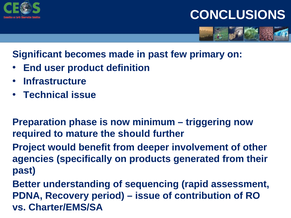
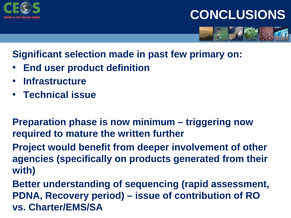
becomes: becomes -> selection (85, 54)
should: should -> written (134, 134)
past: past -> with (24, 171)
